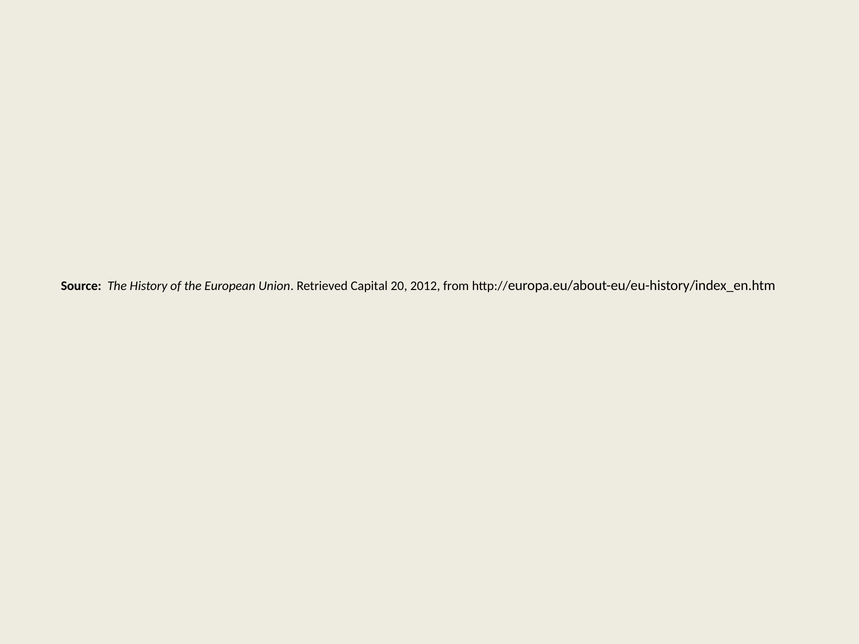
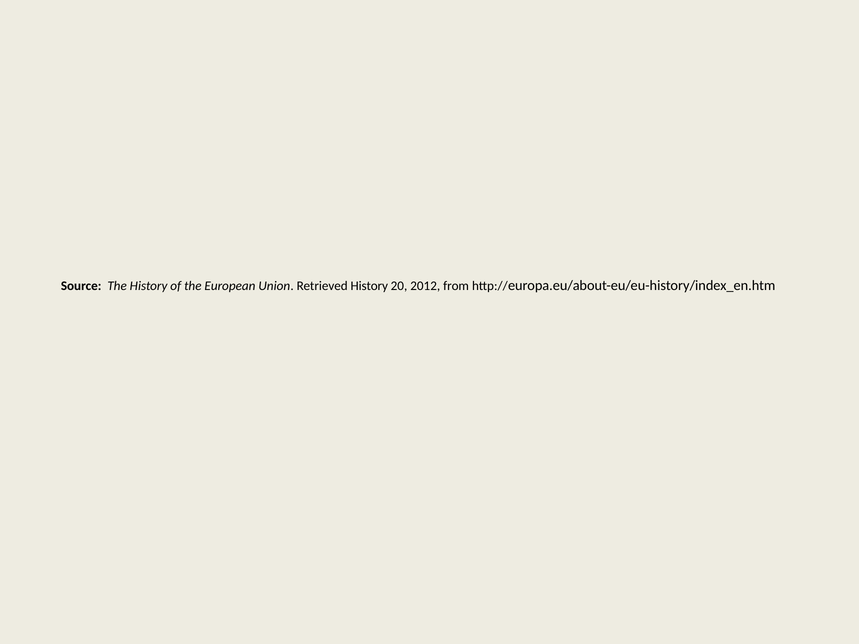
Retrieved Capital: Capital -> History (369, 286)
